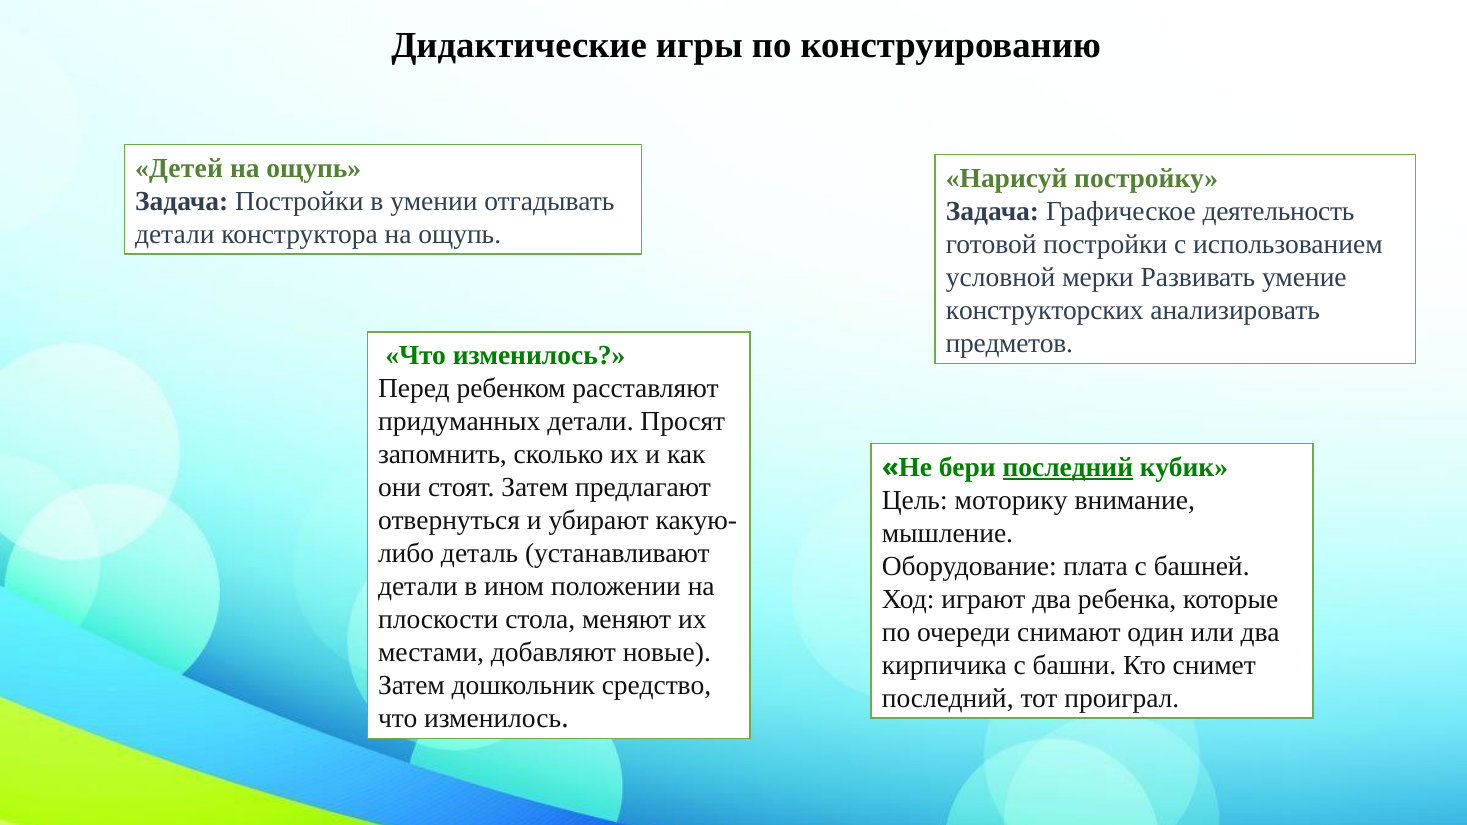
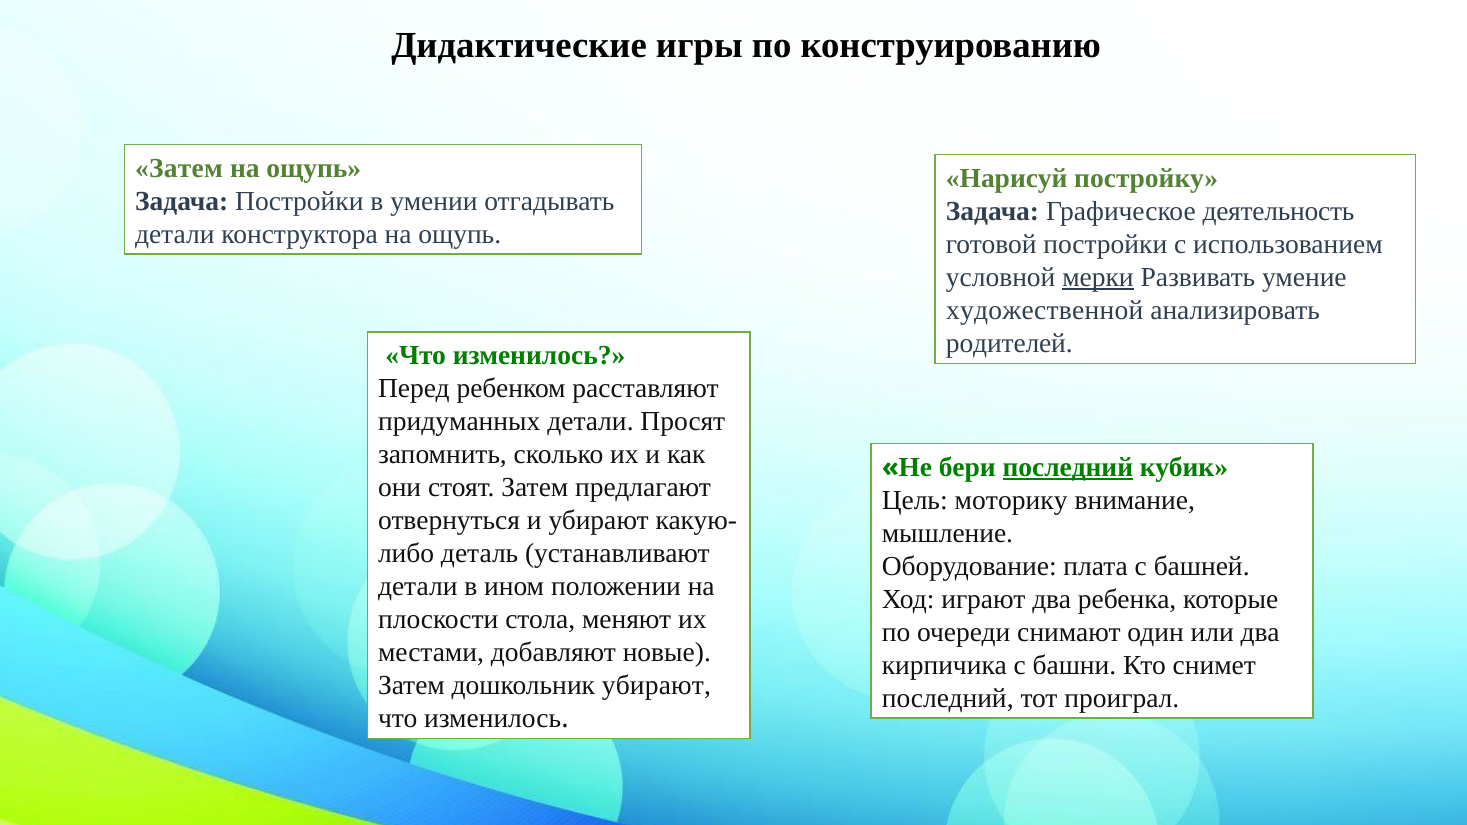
Детей: Детей -> Затем (179, 168)
мерки underline: none -> present (1098, 278)
конструкторских: конструкторских -> художественной (1045, 311)
предметов: предметов -> родителей (1009, 344)
дошкольник средство: средство -> убирают (656, 686)
